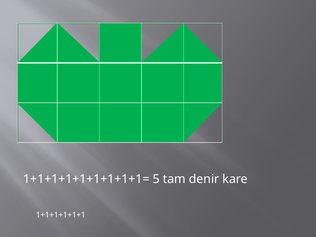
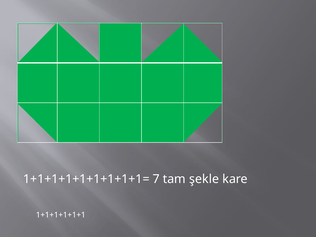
5: 5 -> 7 (156, 179)
denir: denir -> şekle (204, 179)
